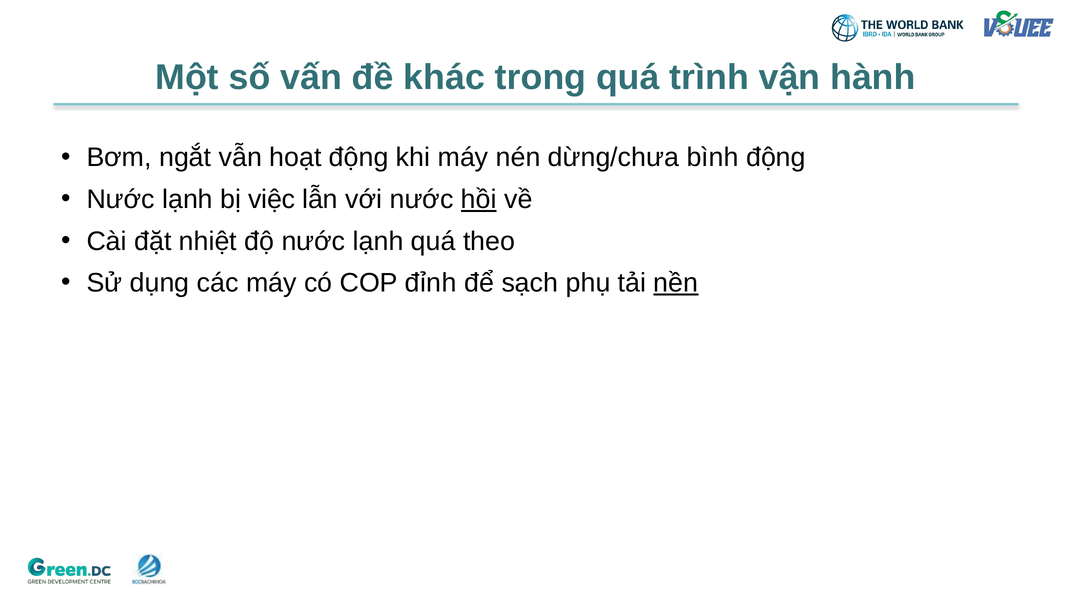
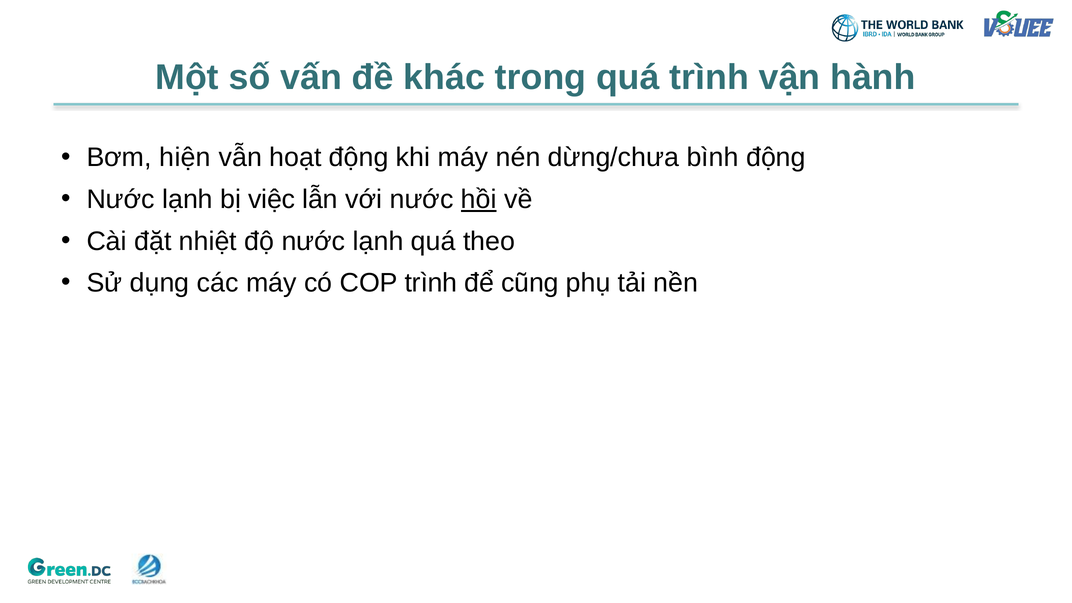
ngắt: ngắt -> hiện (185, 158)
COP đỉnh: đỉnh -> trình (431, 283)
sạch: sạch -> cũng (530, 283)
nền underline: present -> none (676, 283)
